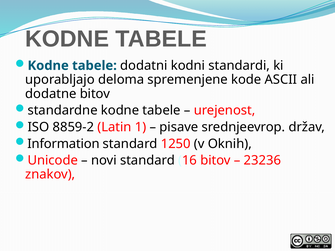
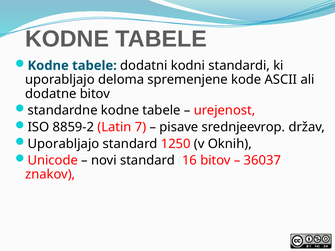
1: 1 -> 7 (141, 127)
Information: Information -> Uporabljajo (63, 144)
23236: 23236 -> 36037 (262, 161)
